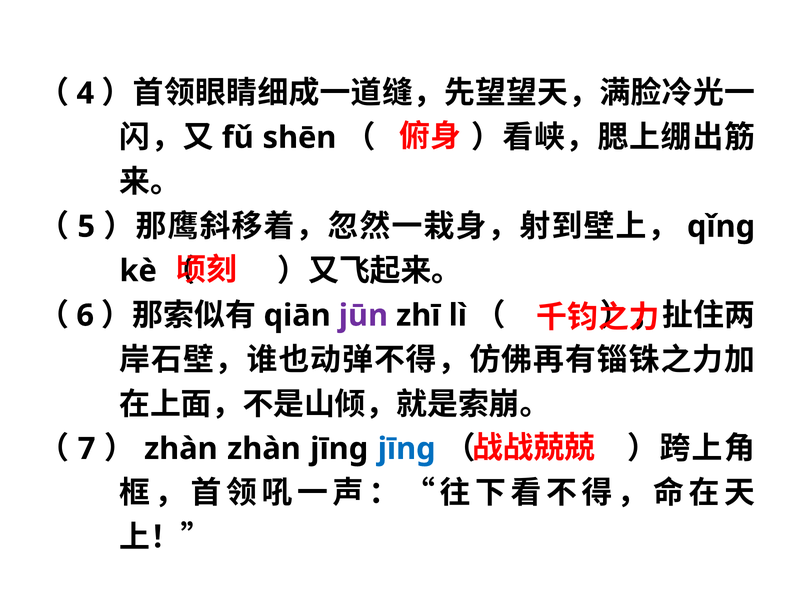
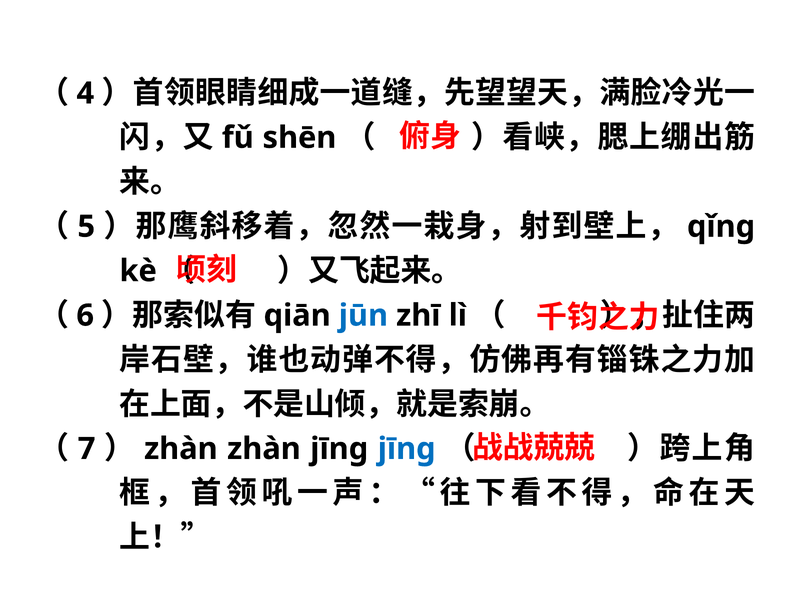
jūn colour: purple -> blue (363, 315)
